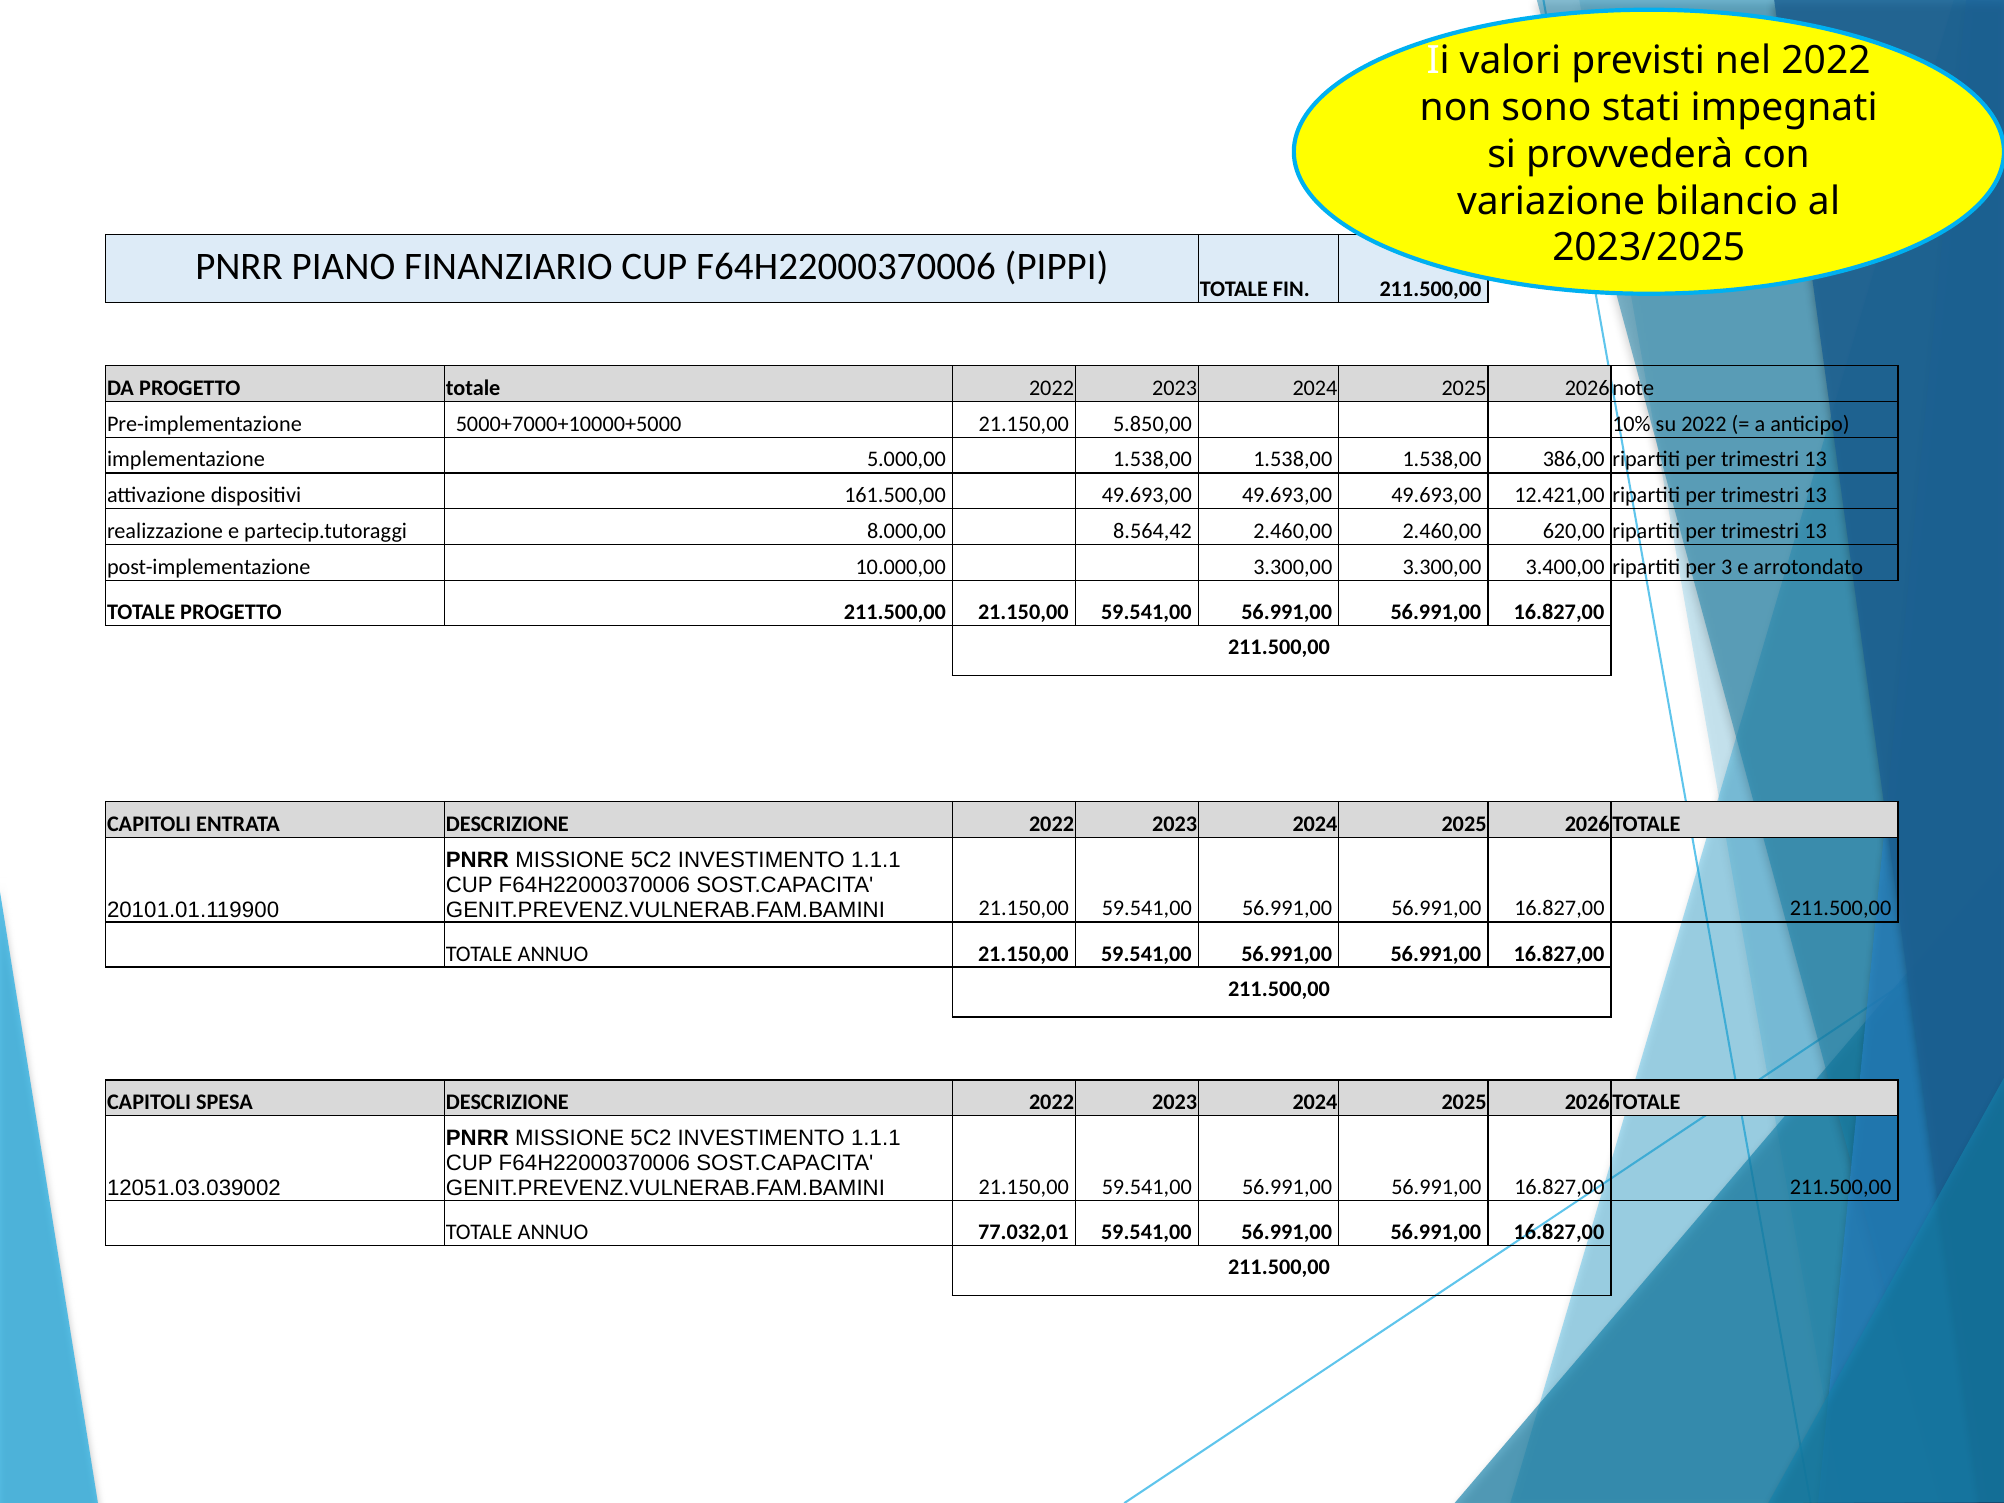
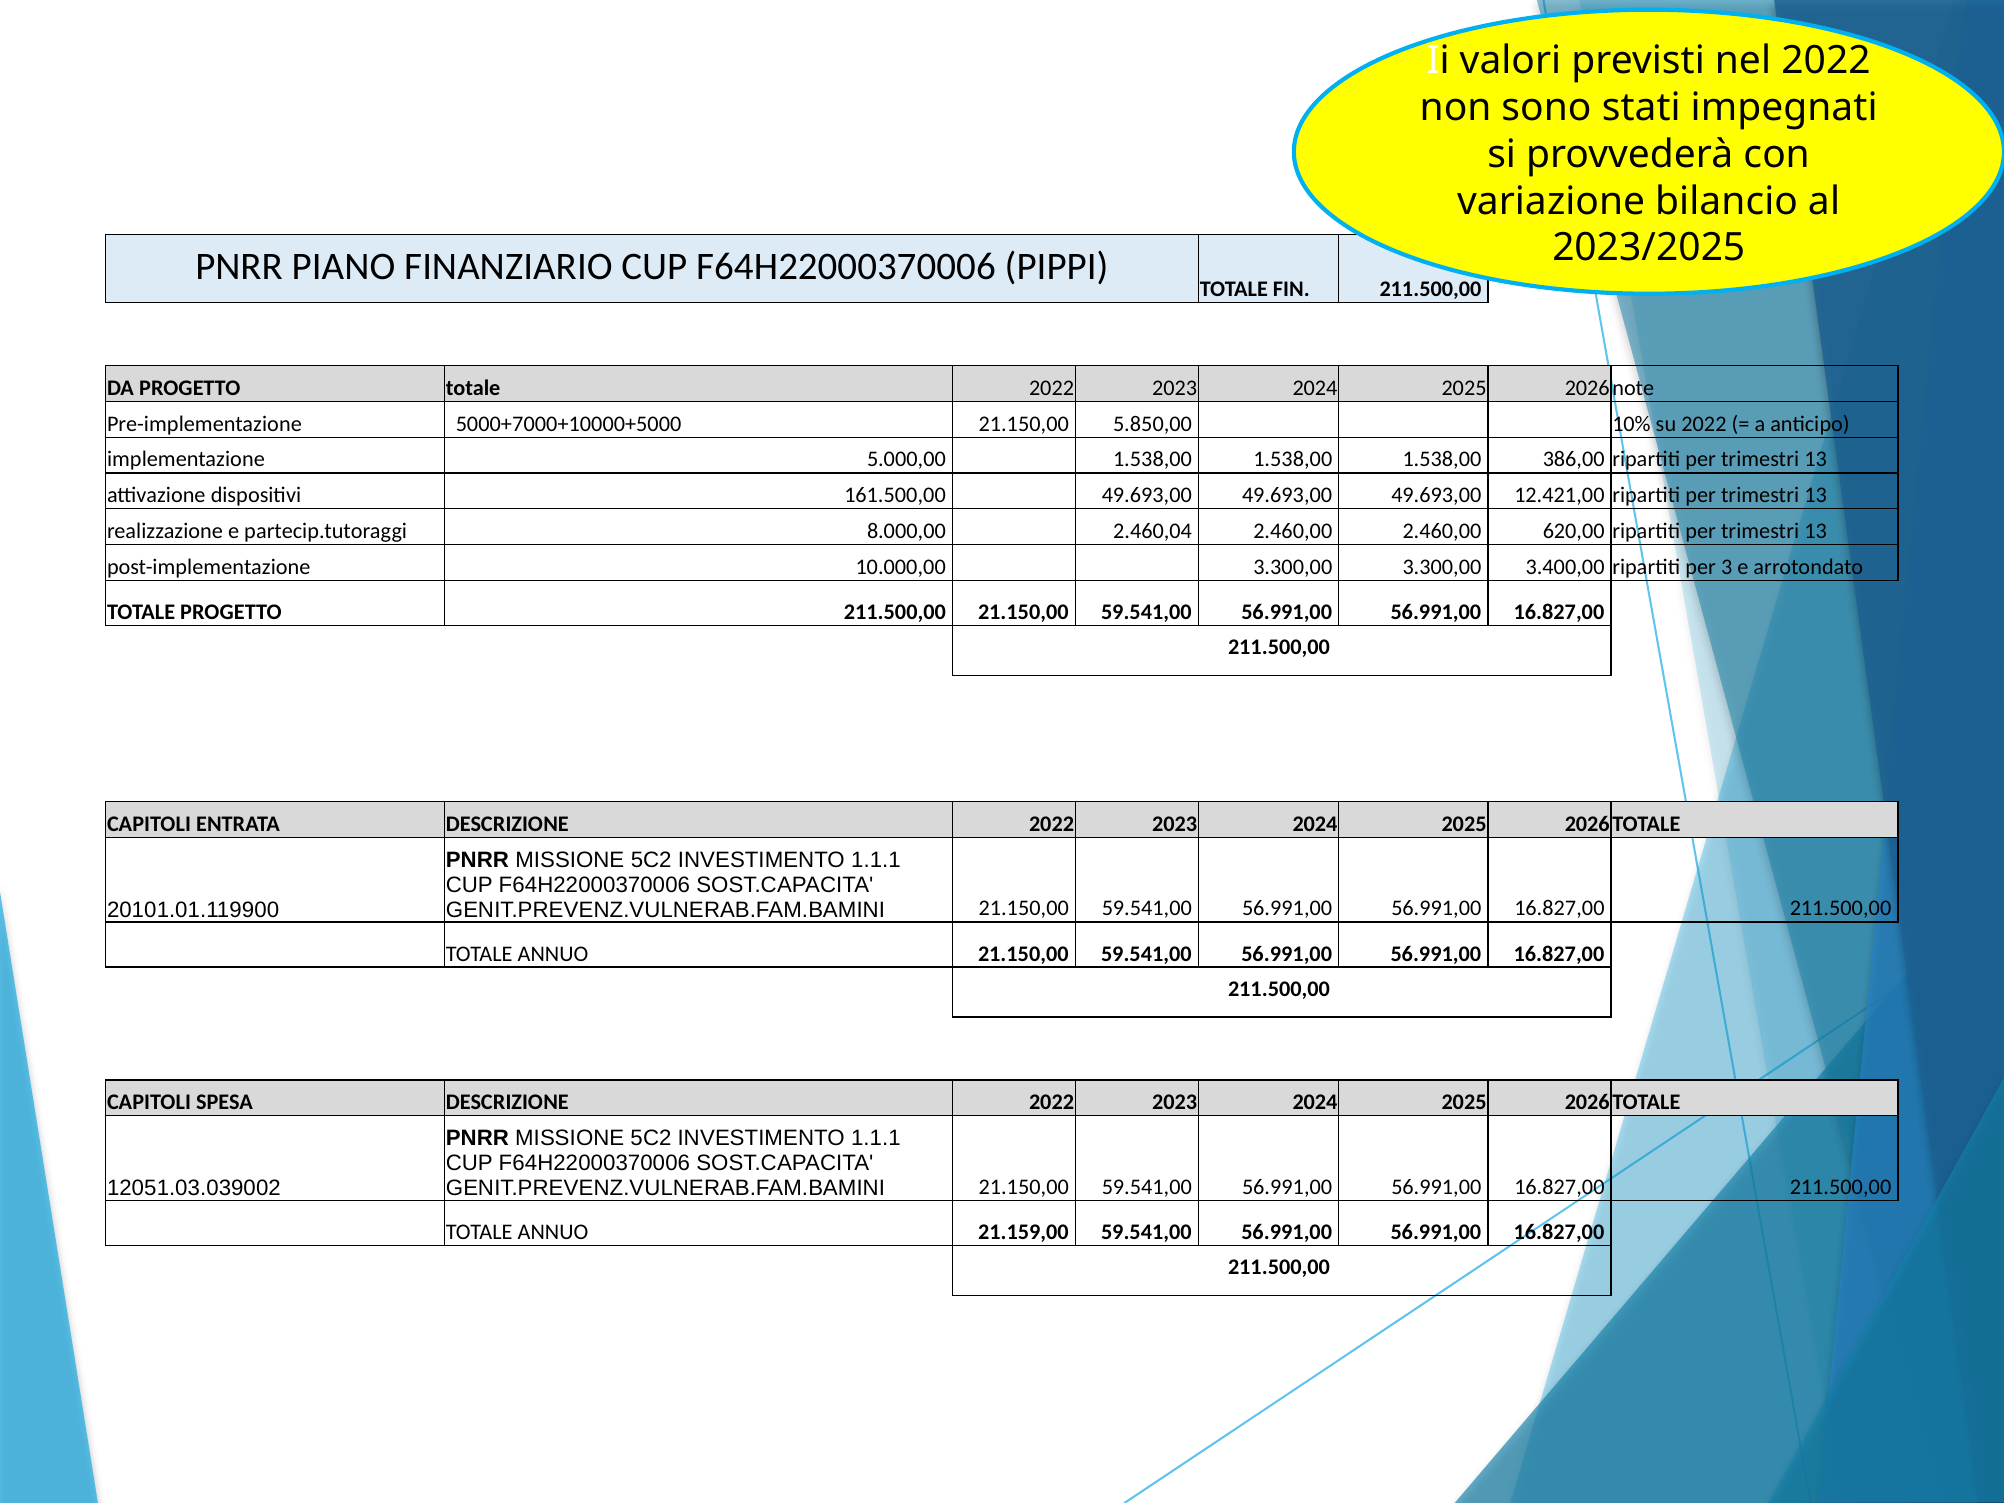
8.564,42: 8.564,42 -> 2.460,04 (1153, 531)
77.032,01: 77.032,01 -> 21.159,00 (1023, 1232)
